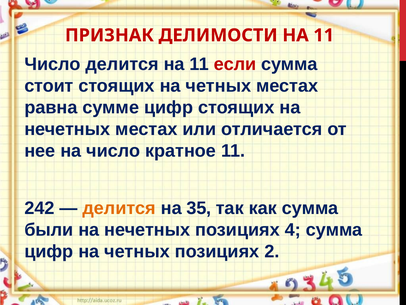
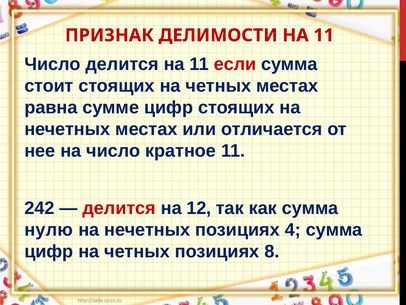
делится colour: orange -> red (119, 208)
35: 35 -> 12 (199, 208)
были: были -> нулю (49, 230)
2: 2 -> 8 (272, 251)
